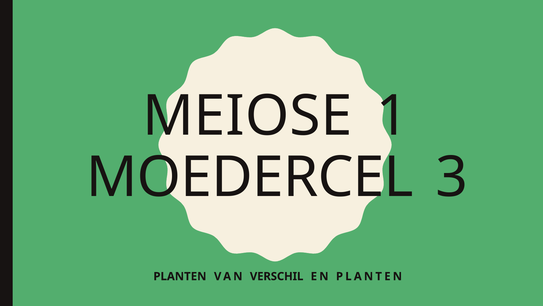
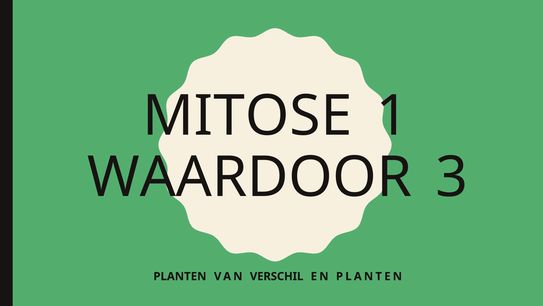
MEIOSE: MEIOSE -> MITOSE (247, 116)
MOEDERCEL: MOEDERCEL -> WAARDOOR (250, 177)
